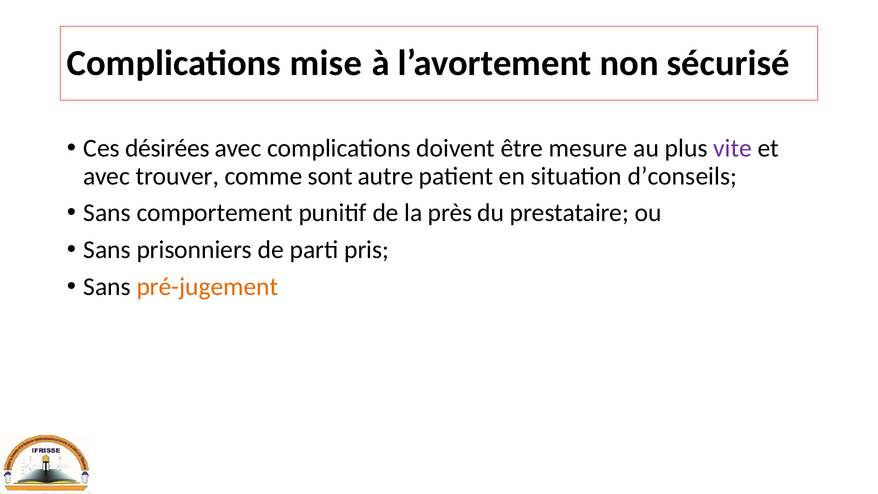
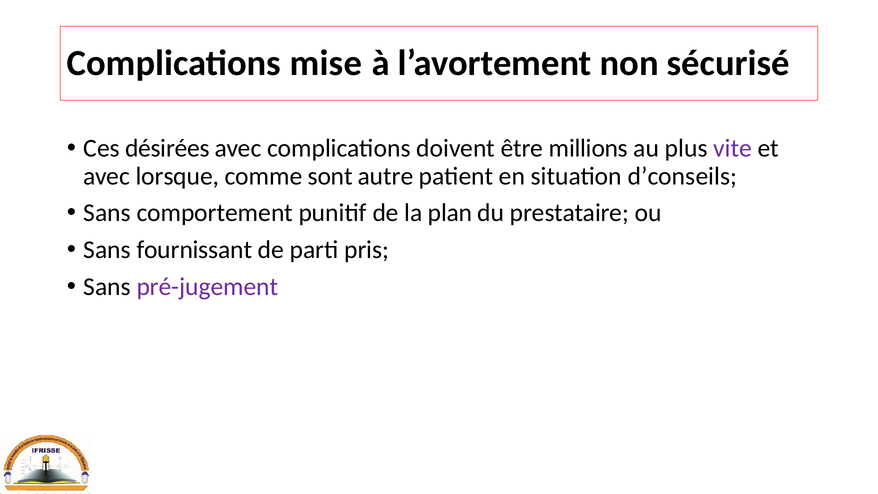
mesure: mesure -> millions (588, 148)
trouver: trouver -> lorsque (177, 176)
près: près -> plan (450, 213)
prisonniers: prisonniers -> fournissant (194, 250)
pré-jugement colour: orange -> purple (207, 287)
